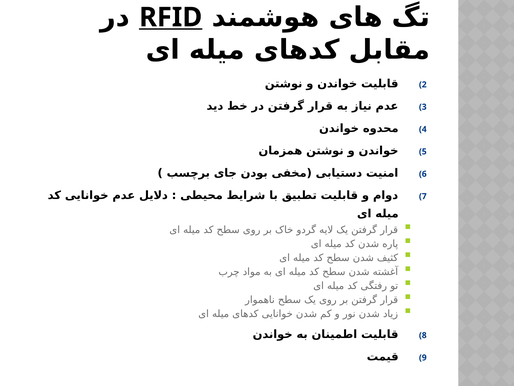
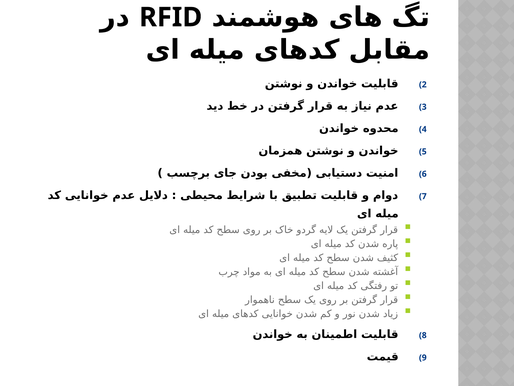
RFID underline: present -> none (171, 17)
